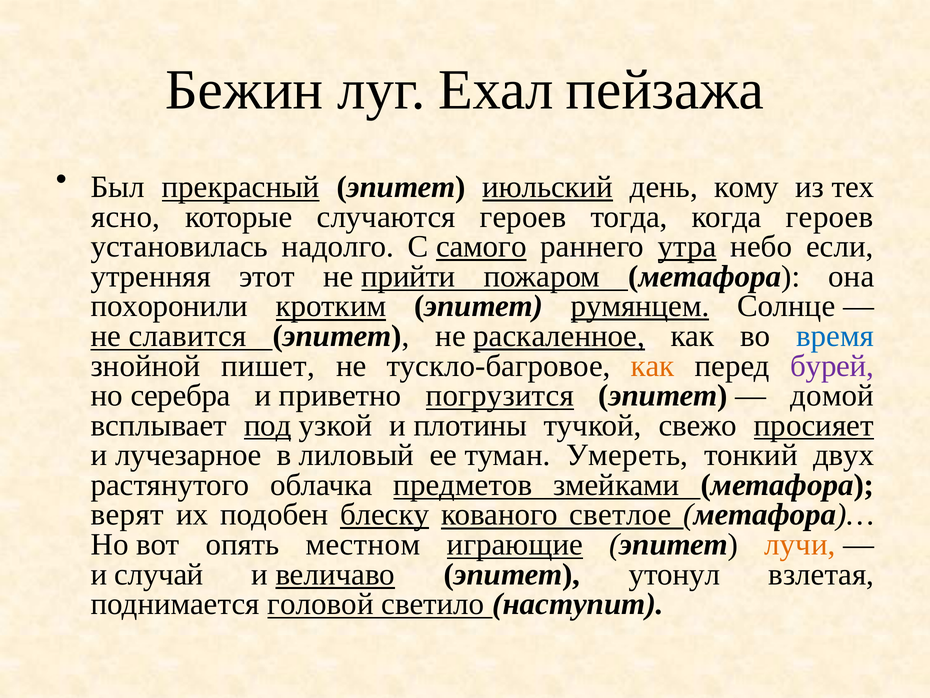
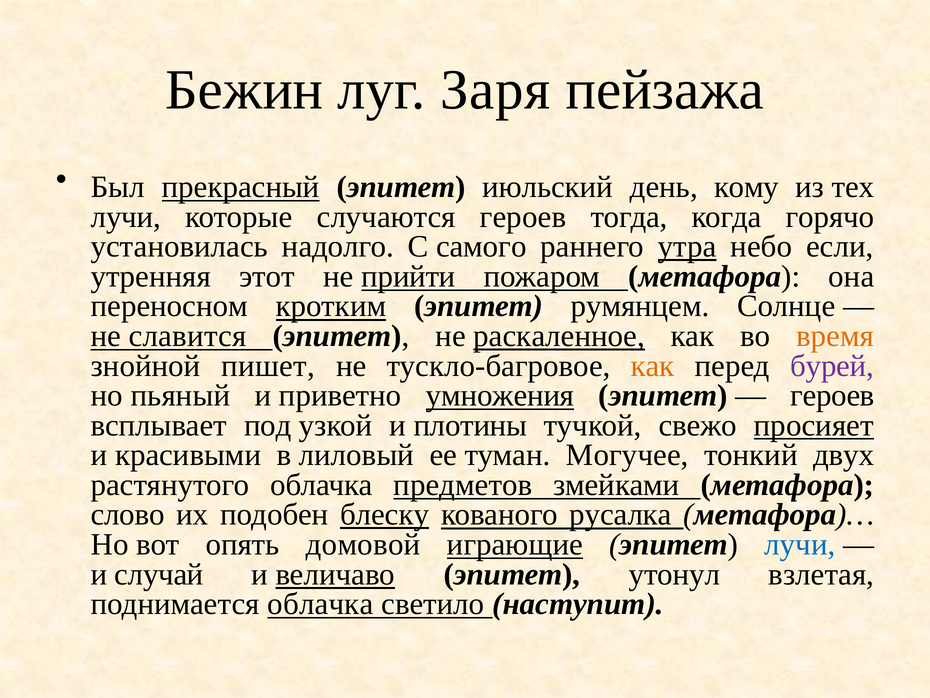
Ехал: Ехал -> Заря (495, 90)
июльский underline: present -> none (548, 187)
ясно: ясно -> лучи (126, 217)
когда героев: героев -> горячо (830, 217)
самого underline: present -> none (481, 246)
похоронили: похоронили -> переносном (169, 306)
румянцем underline: present -> none (640, 306)
время colour: blue -> orange (835, 336)
серебра: серебра -> пьяный (180, 395)
погрузится: погрузится -> умножения (500, 395)
домой: домой -> героев (832, 395)
под underline: present -> none (268, 425)
лучезарное: лучезарное -> красивыми (188, 455)
Умереть: Умереть -> Могучее (627, 455)
верят: верят -> слово (128, 514)
светлое: светлое -> русалка (621, 514)
местном: местном -> домовой (363, 544)
лучи colour: orange -> blue (800, 544)
поднимается головой: головой -> облачка (320, 604)
